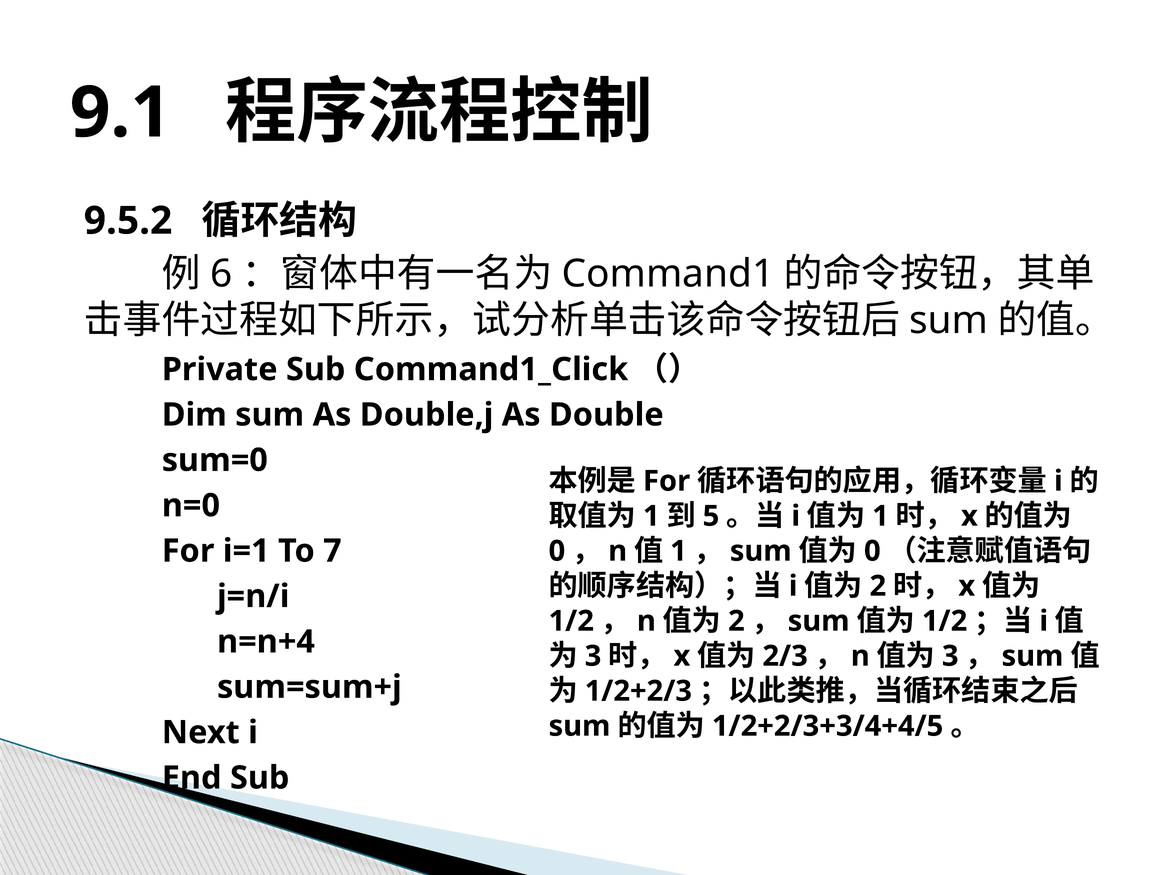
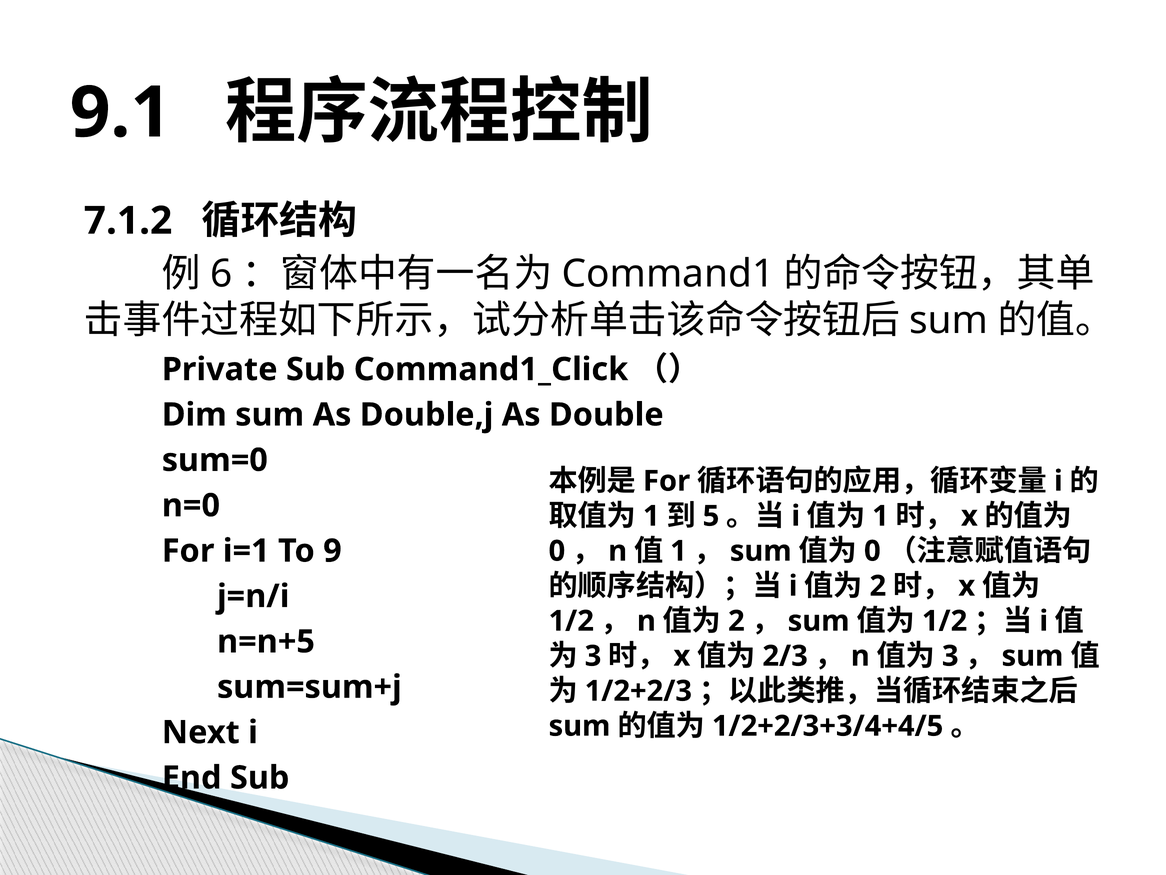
9.5.2: 9.5.2 -> 7.1.2 (128, 221)
7: 7 -> 9 (332, 551)
n=n+4: n=n+4 -> n=n+5 (266, 641)
